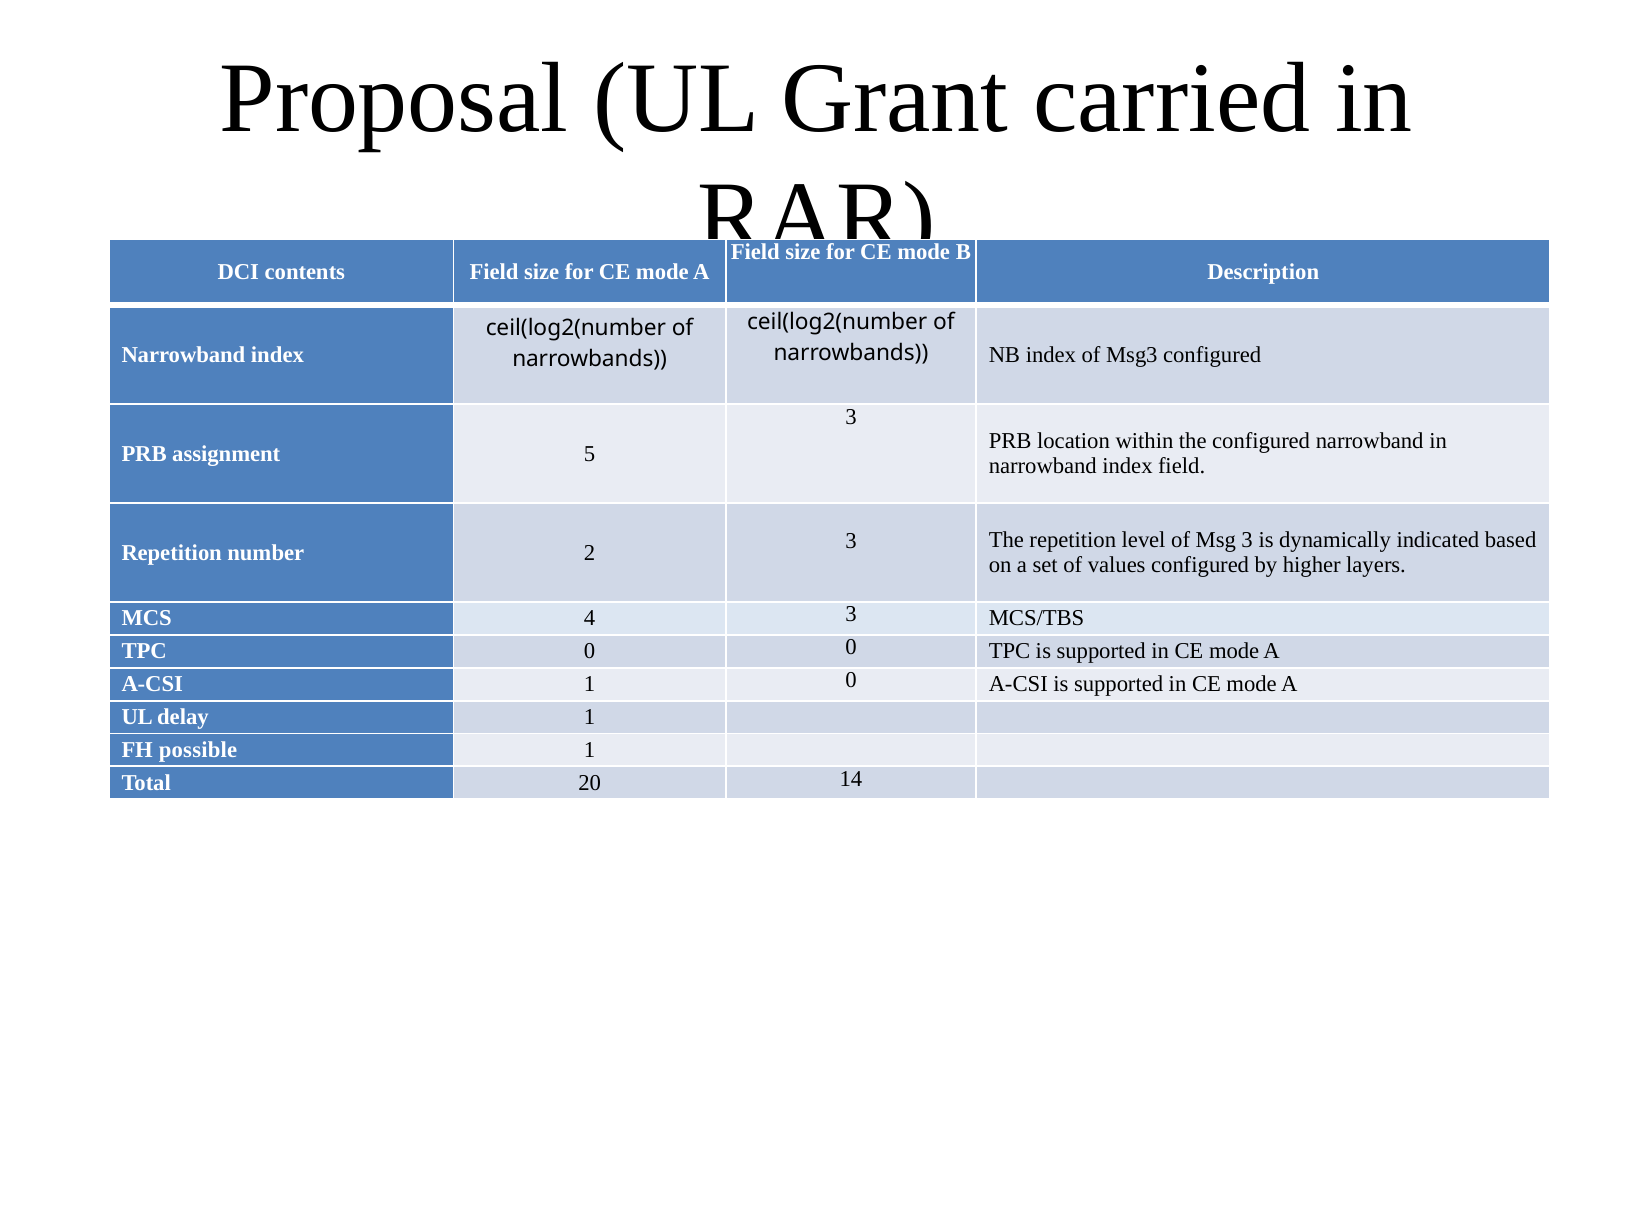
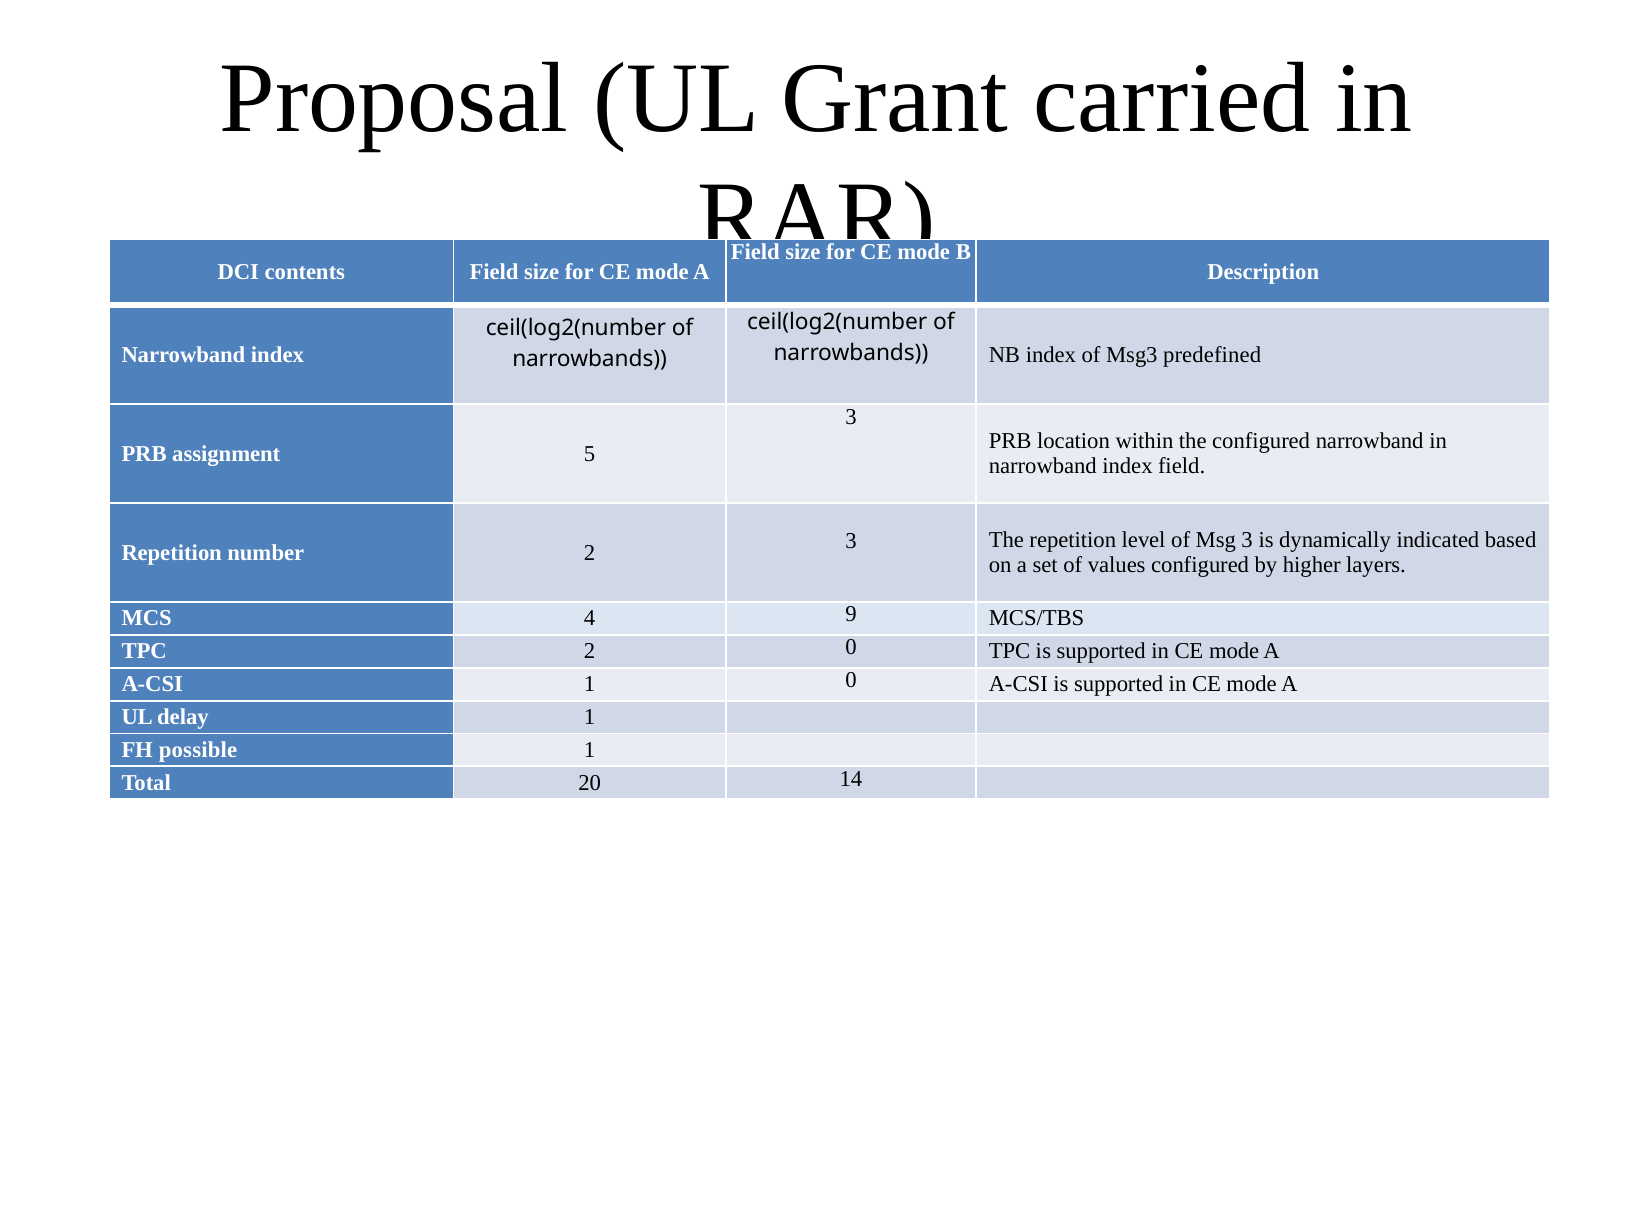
Msg3 configured: configured -> predefined (1212, 355)
4 3: 3 -> 9 (851, 615)
TPC 0: 0 -> 2 (590, 652)
